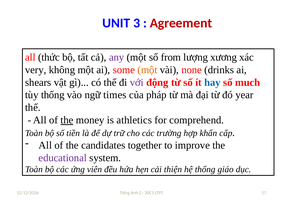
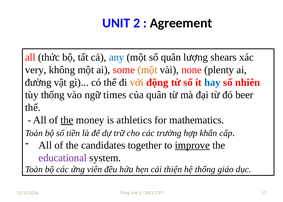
UNIT 3: 3 -> 2 (137, 23)
Agreement colour: red -> black (181, 23)
any colour: purple -> blue (117, 57)
số from: from -> quân (171, 57)
xương: xương -> shears (224, 57)
drinks: drinks -> plenty (219, 70)
shears: shears -> đường (38, 82)
với colour: purple -> orange (137, 82)
much: much -> nhiên (248, 82)
của pháp: pháp -> quân (156, 95)
year: year -> beer (244, 95)
comprehend: comprehend -> mathematics (197, 120)
improve underline: none -> present (192, 145)
